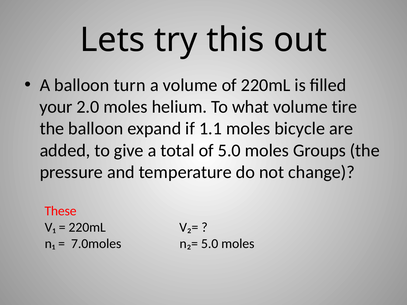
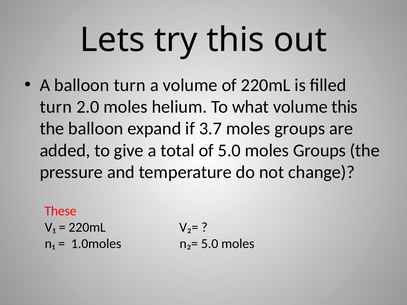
your: your -> turn (56, 107)
volume tire: tire -> this (345, 107)
1.1: 1.1 -> 3.7 (211, 129)
bicycle: bicycle -> groups (300, 129)
7.0moles: 7.0moles -> 1.0moles (96, 244)
